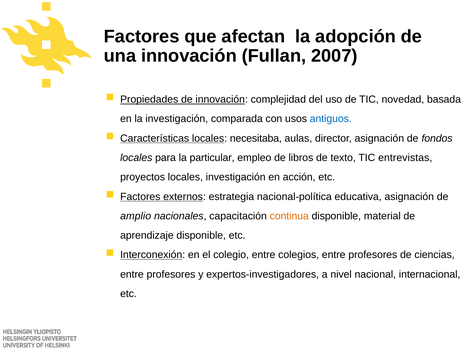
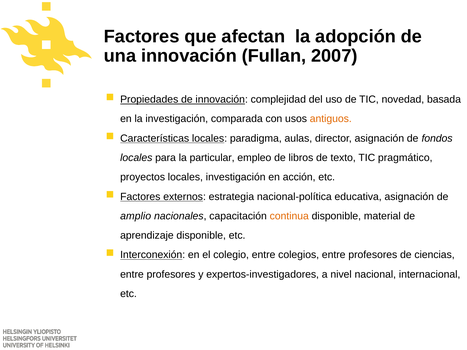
antiguos colour: blue -> orange (331, 119)
necesitaba: necesitaba -> paradigma (256, 138)
entrevistas: entrevistas -> pragmático (405, 158)
